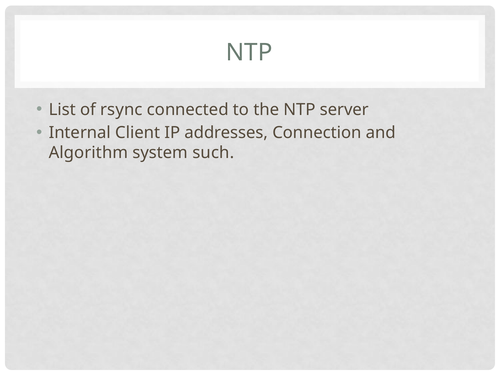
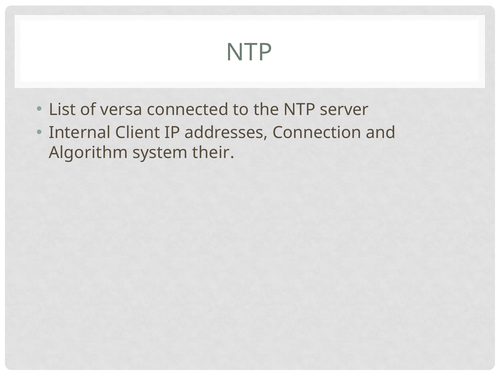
rsync: rsync -> versa (121, 109)
such: such -> their (213, 153)
